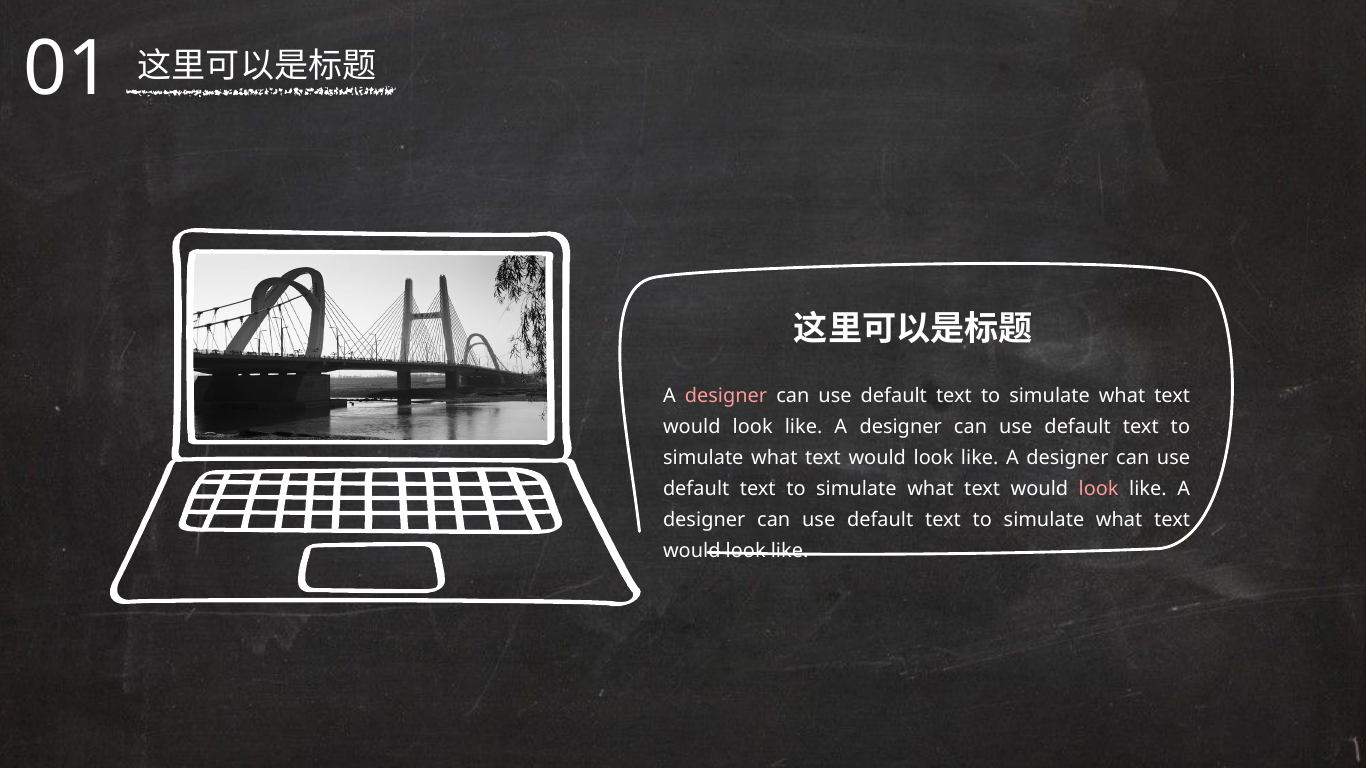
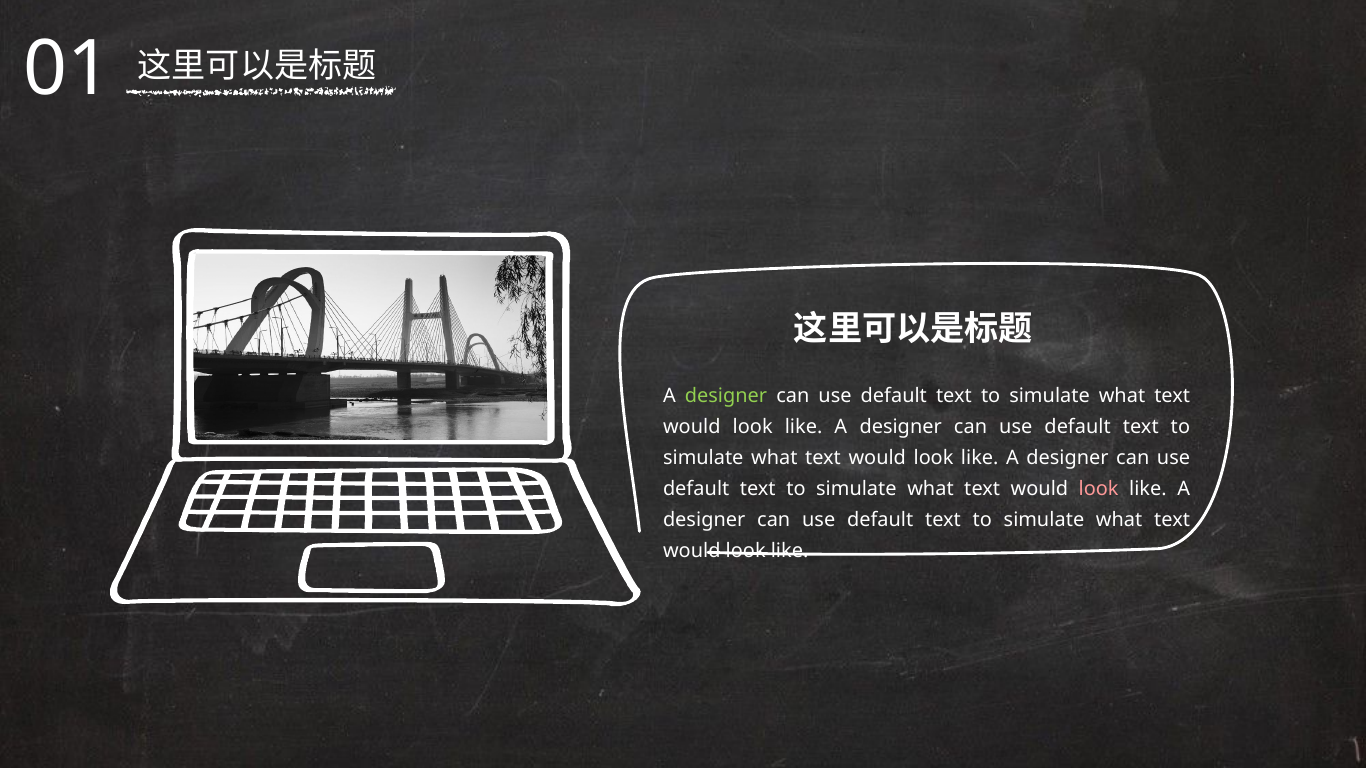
designer colour: pink -> light green (726, 396)
